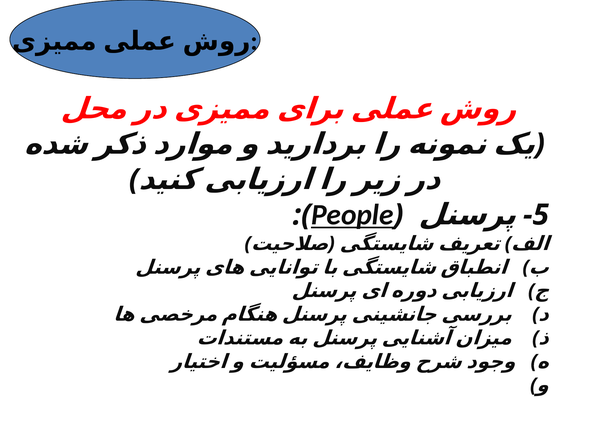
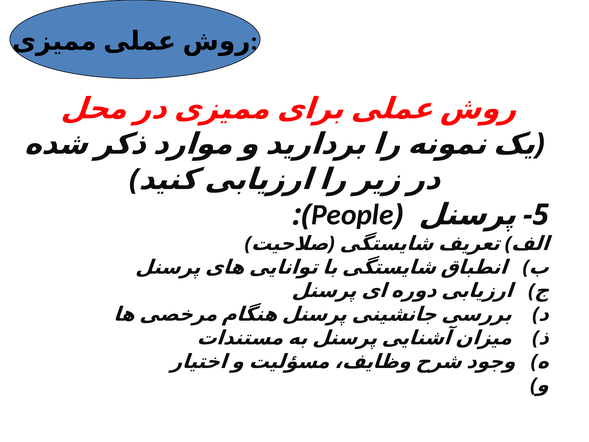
People underline: present -> none (352, 215)
